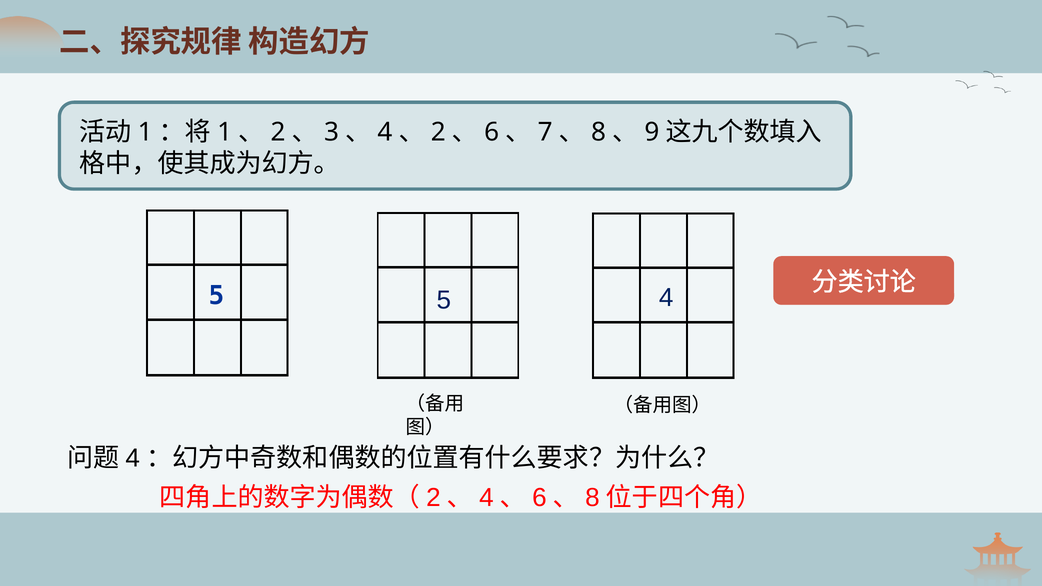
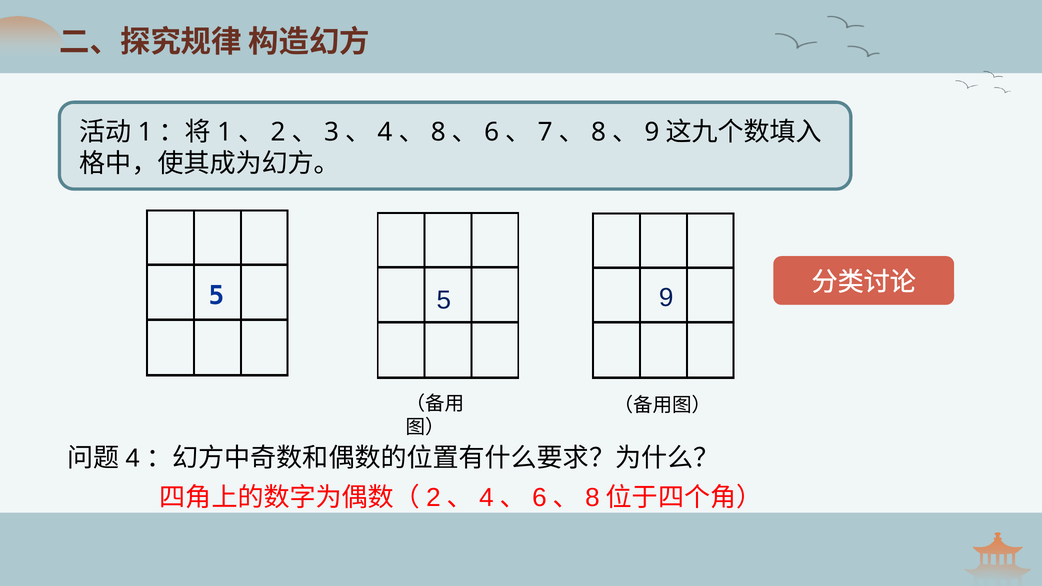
2: 2 -> 8 (438, 132)
5 4: 4 -> 9 (666, 298)
